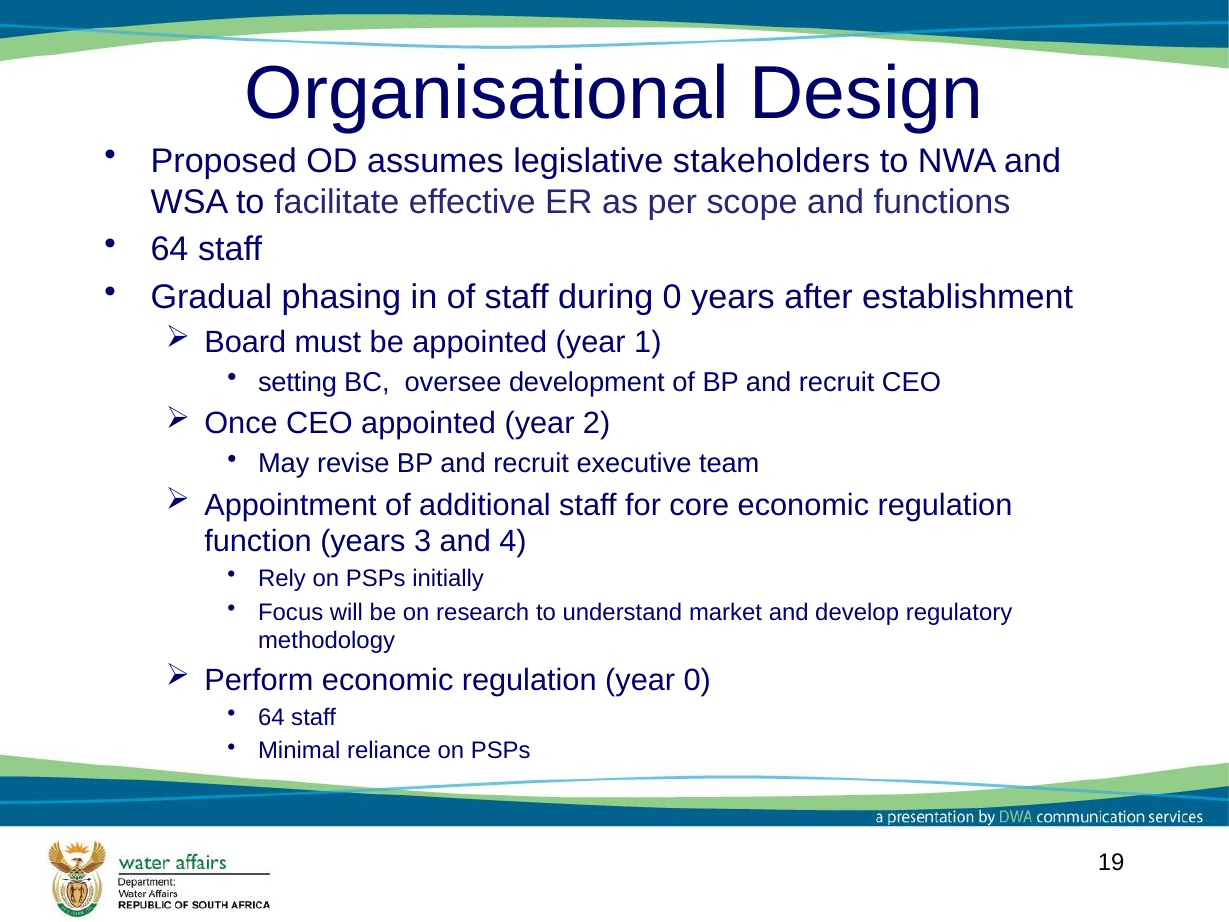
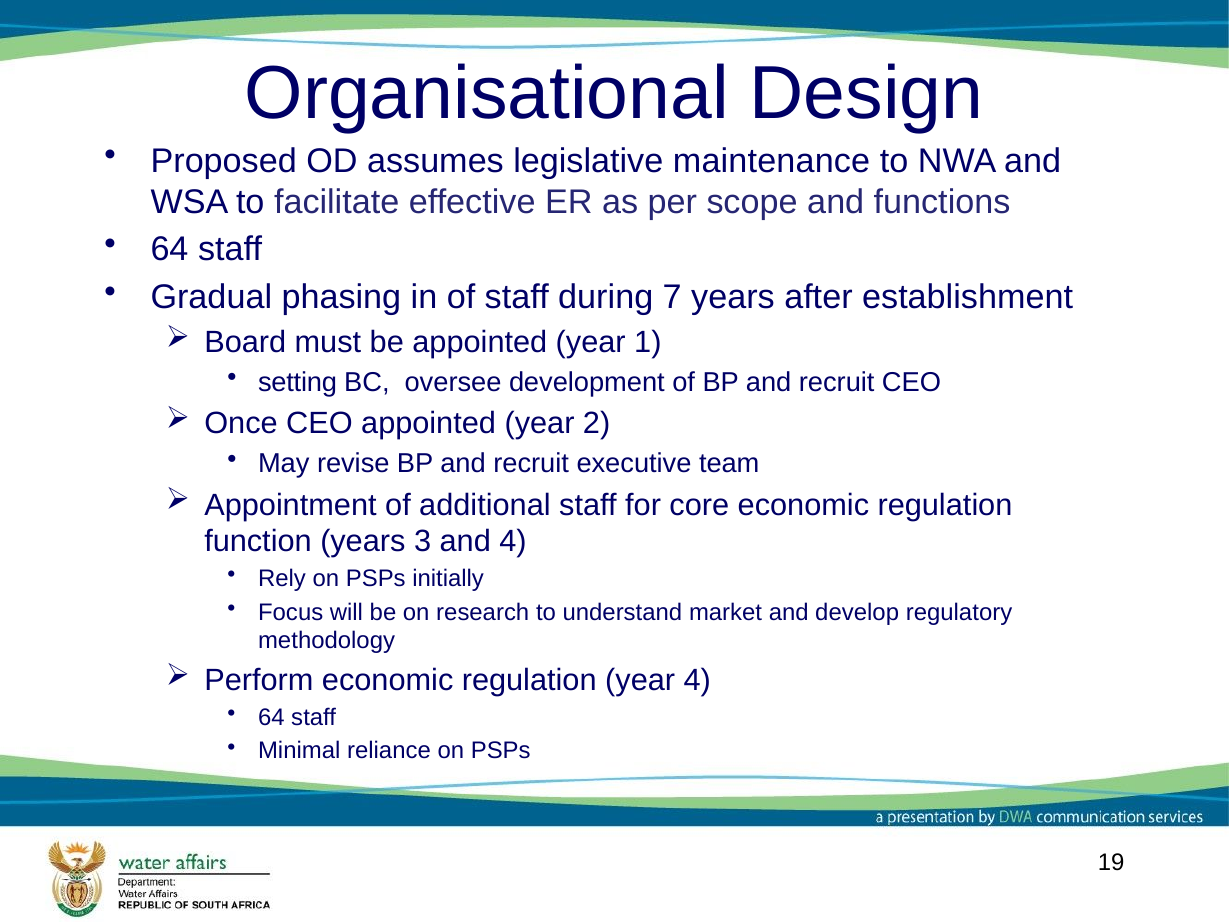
stakeholders: stakeholders -> maintenance (772, 161)
during 0: 0 -> 7 (672, 297)
year 0: 0 -> 4 (697, 680)
